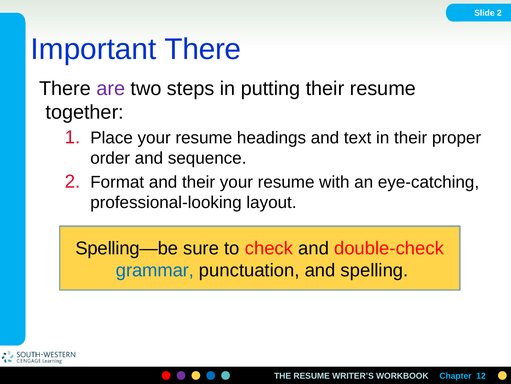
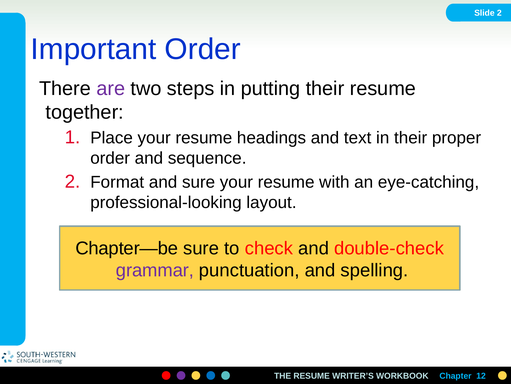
Important There: There -> Order (203, 49)
and their: their -> sure (199, 182)
Spelling—be: Spelling—be -> Chapter—be (127, 248)
grammar colour: blue -> purple (155, 270)
